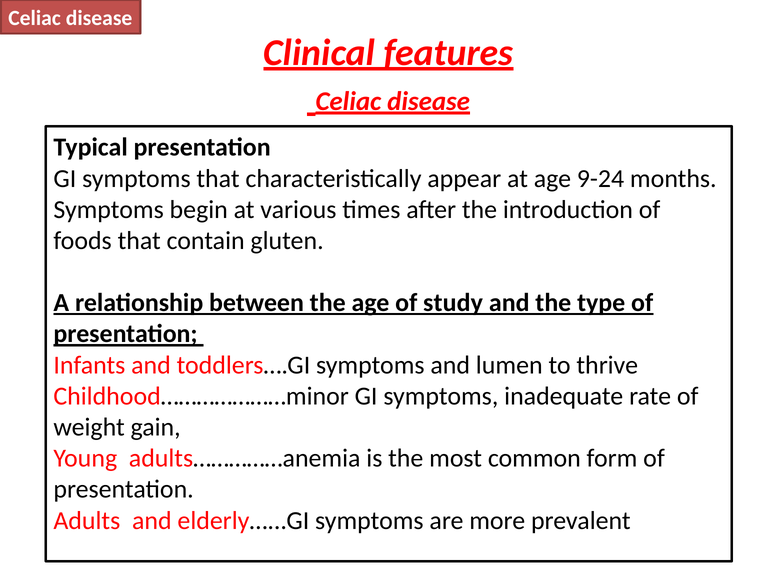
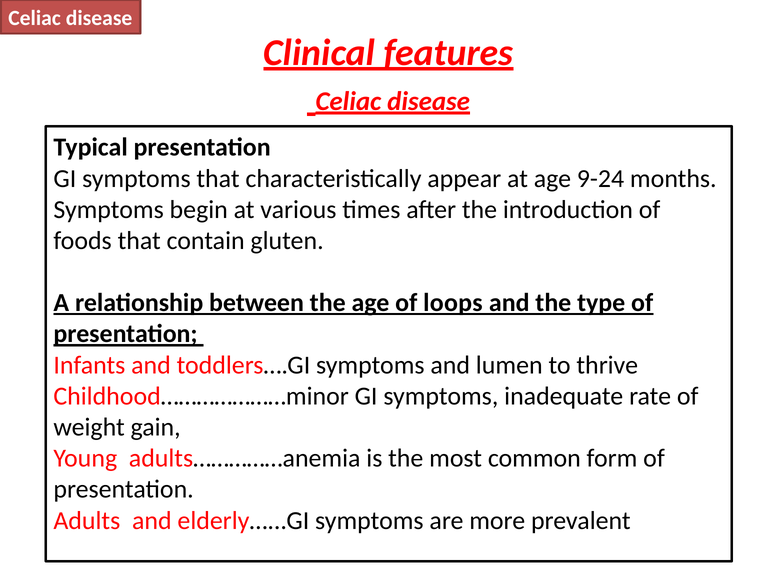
study: study -> loops (453, 303)
